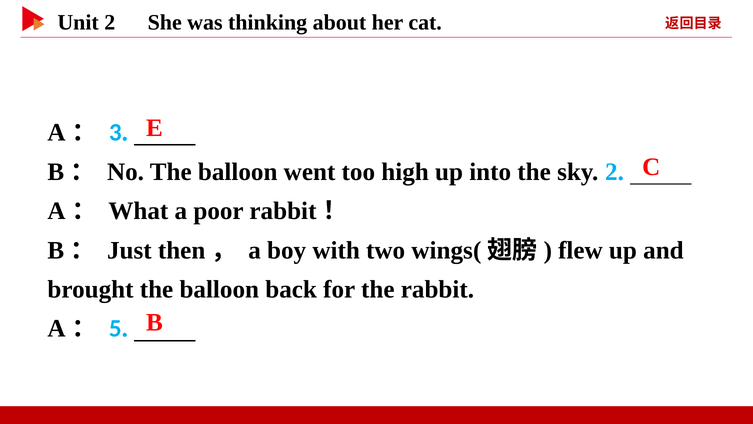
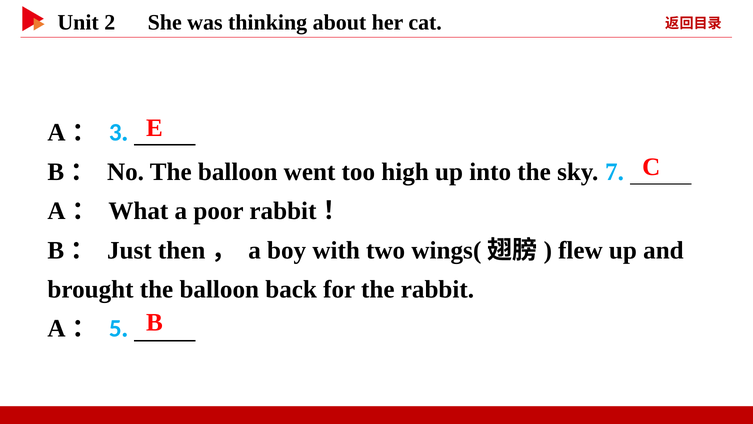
sky 2: 2 -> 7 (615, 172)
